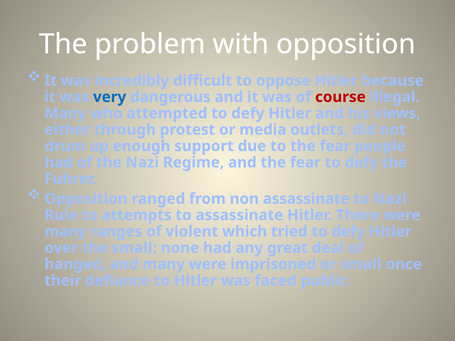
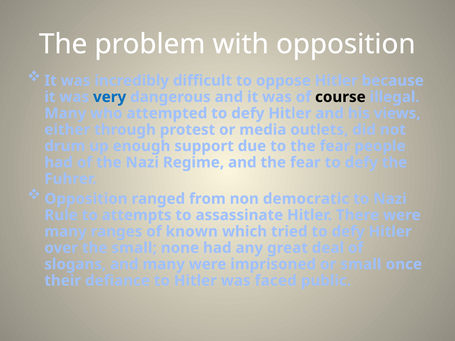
course colour: red -> black (340, 97)
non assassinate: assassinate -> democratic (306, 199)
violent: violent -> known (192, 232)
hanged: hanged -> slogans (75, 264)
